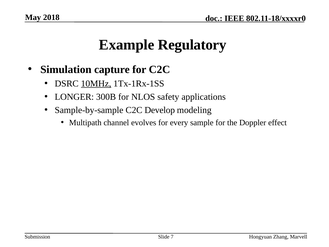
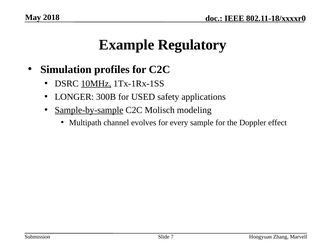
capture: capture -> profiles (112, 69)
NLOS: NLOS -> USED (143, 97)
Sample-by-sample underline: none -> present (89, 110)
Develop: Develop -> Molisch (160, 110)
